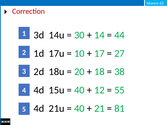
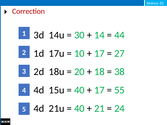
12: 12 -> 17 (99, 90)
81: 81 -> 24 (119, 109)
